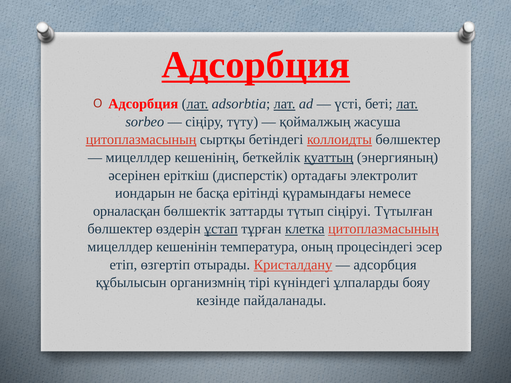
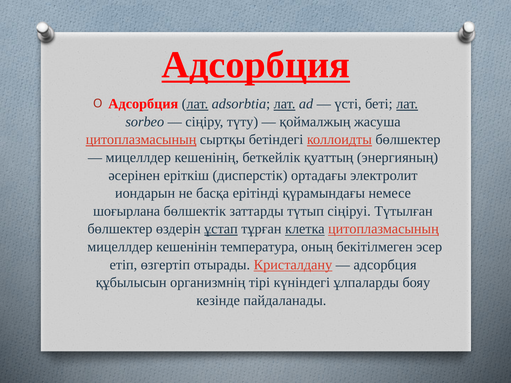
қуаттың underline: present -> none (329, 158)
орналасқан: орналасқан -> шоғырлана (127, 211)
процесіндегі: процесіндегі -> бекітілмеген (375, 247)
